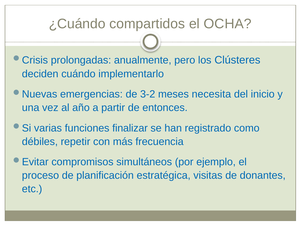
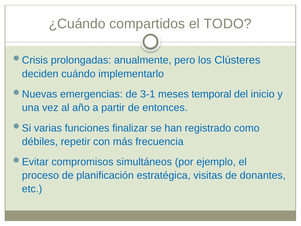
OCHA: OCHA -> TODO (228, 24)
3-2: 3-2 -> 3-1 (148, 94)
necesita: necesita -> temporal (211, 94)
